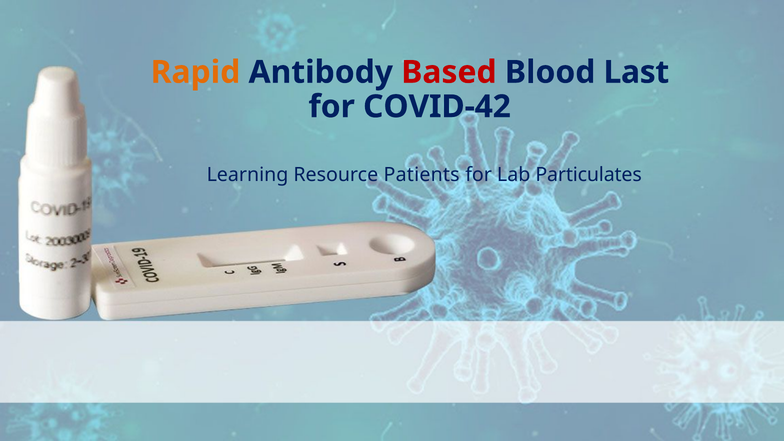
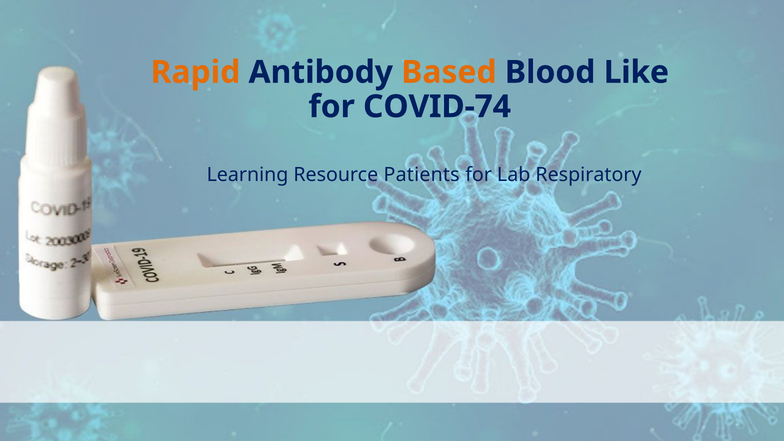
Based colour: red -> orange (449, 72)
Last: Last -> Like (636, 72)
COVID-42: COVID-42 -> COVID-74 (437, 107)
Particulates: Particulates -> Respiratory (589, 175)
